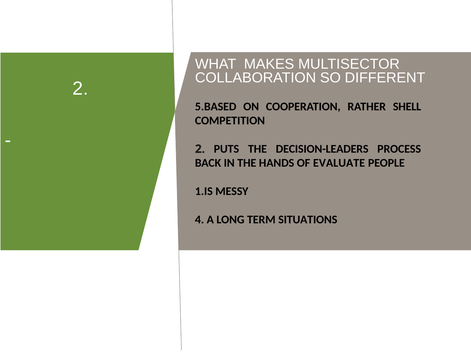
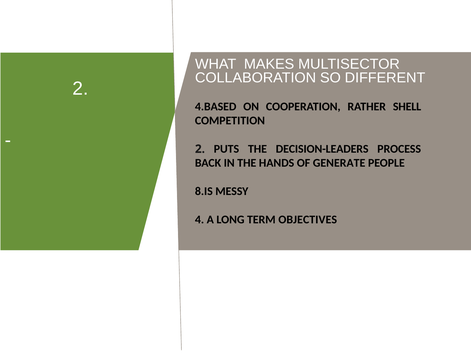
5.BASED: 5.BASED -> 4.BASED (216, 107)
EVALUATE: EVALUATE -> GENERATE (339, 163)
1.IS: 1.IS -> 8.IS (204, 191)
SITUATIONS: SITUATIONS -> OBJECTIVES (308, 220)
